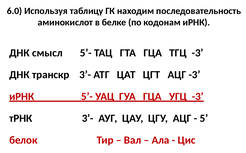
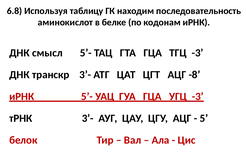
6.0: 6.0 -> 6.8 (15, 11)
АЦГ -3: -3 -> -8 (194, 75)
